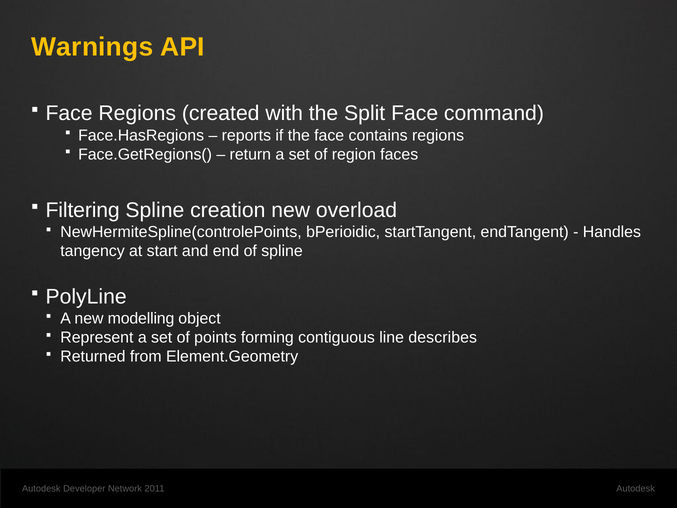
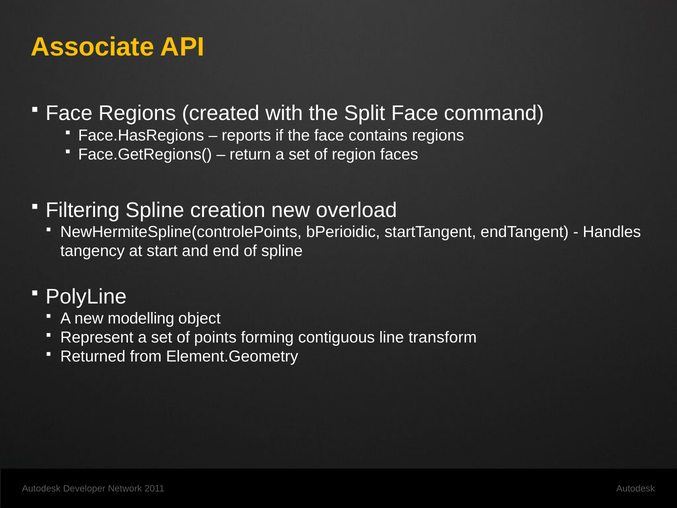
Warnings: Warnings -> Associate (93, 47)
describes: describes -> transform (443, 337)
